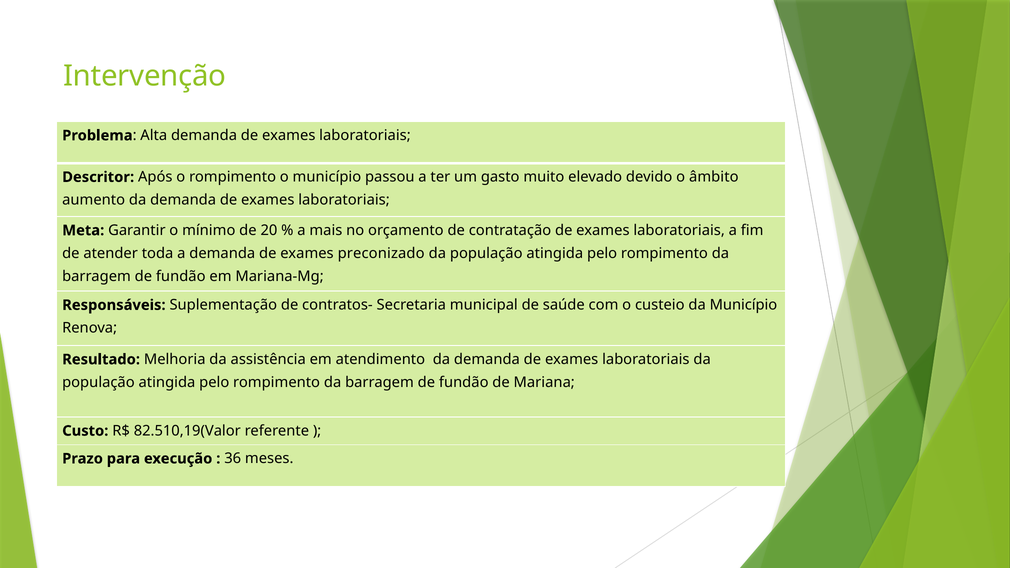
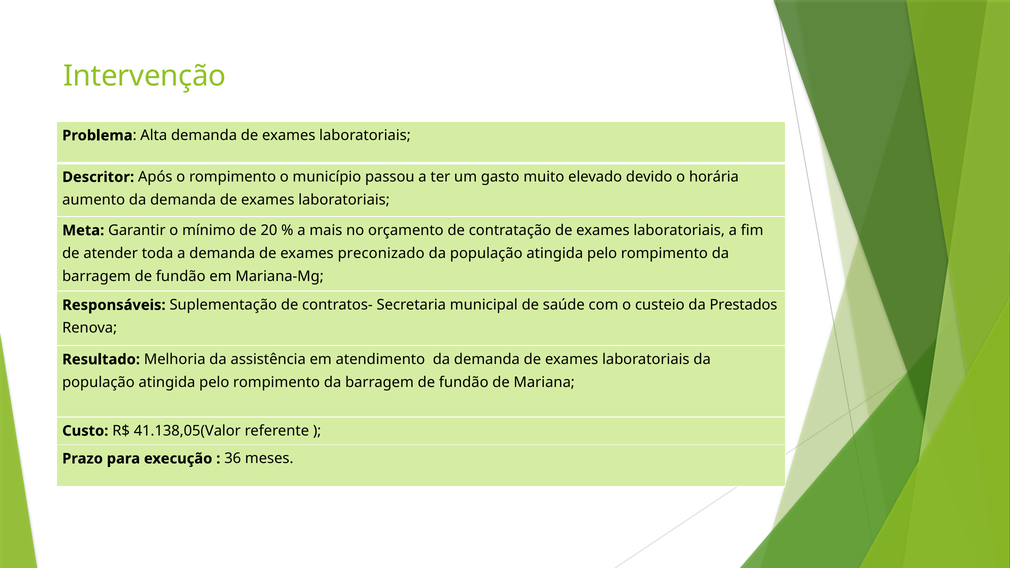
âmbito: âmbito -> horária (714, 177)
da Município: Município -> Prestados (743, 305)
82.510,19(Valor: 82.510,19(Valor -> 41.138,05(Valor (187, 431)
